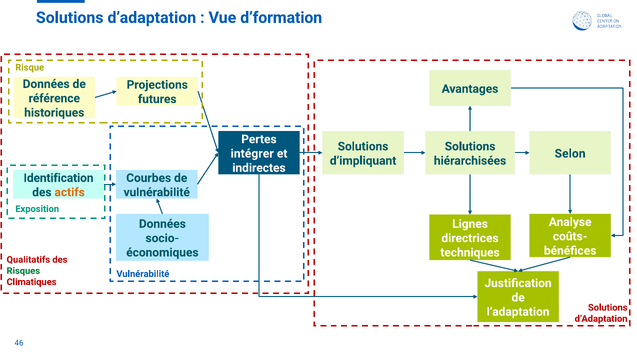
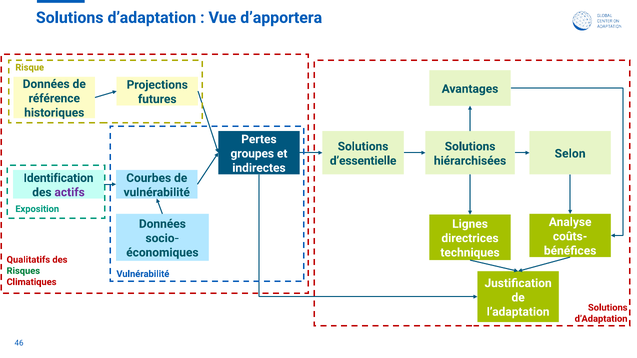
d’formation: d’formation -> d’apportera (281, 18)
intégrer: intégrer -> groupes (252, 154)
d’impliquant: d’impliquant -> d’essentielle (363, 161)
actifs colour: orange -> purple (70, 192)
